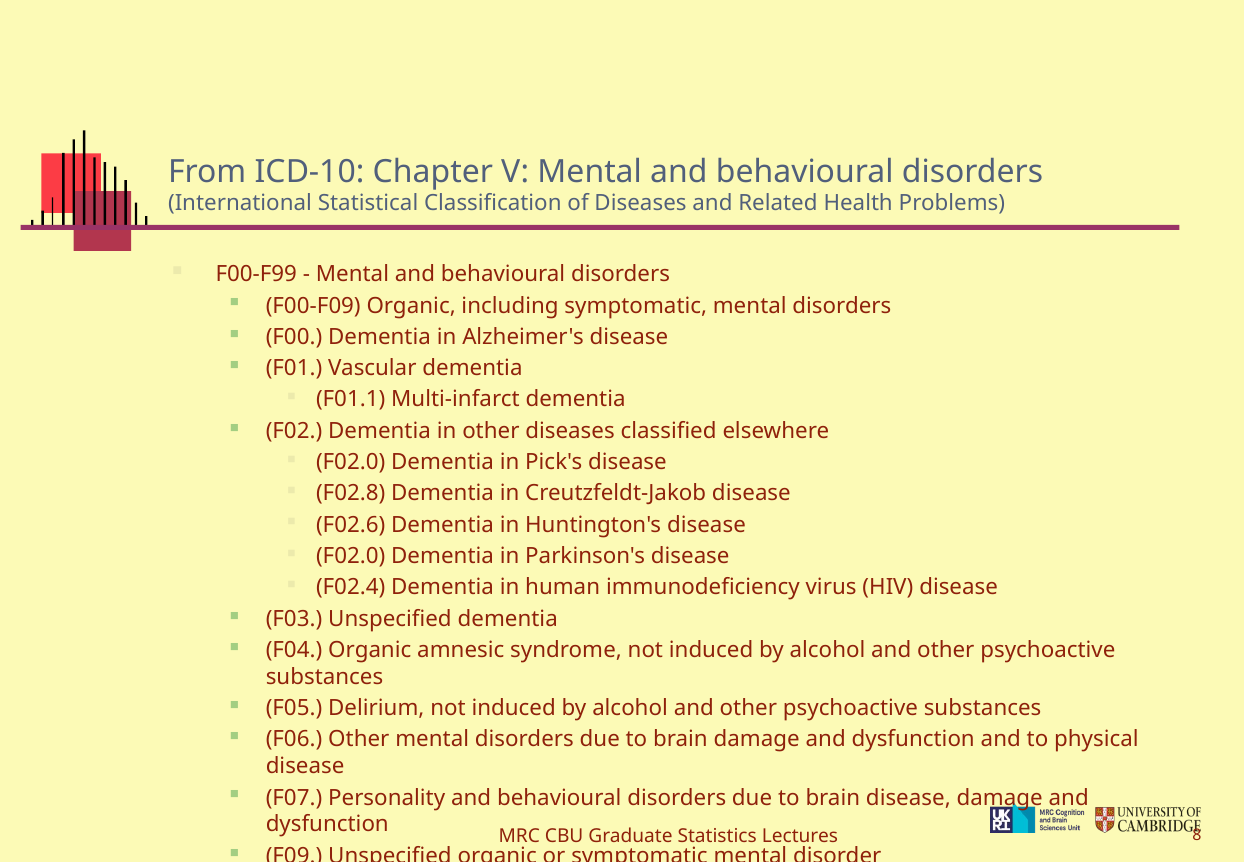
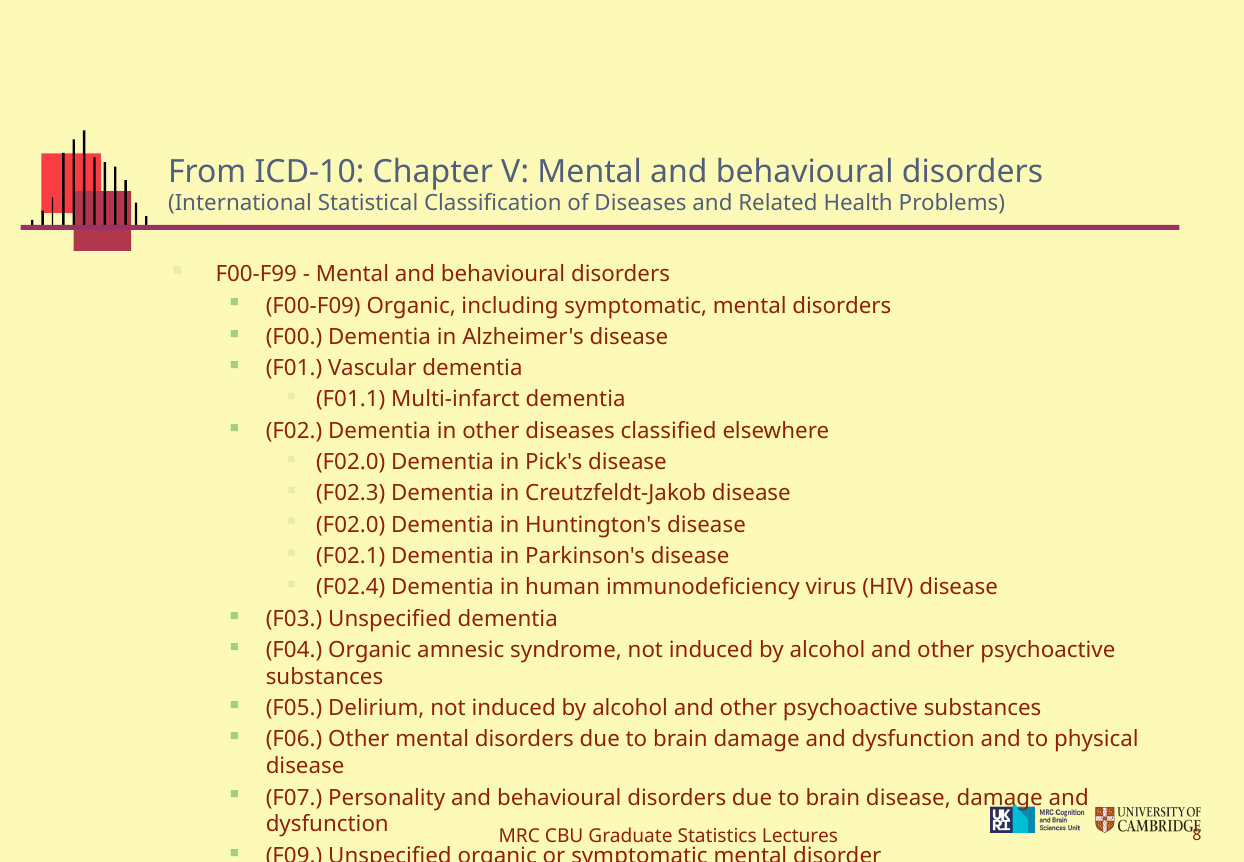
F02.8: F02.8 -> F02.3 (351, 493)
F02.6: F02.6 -> F02.0 (351, 525)
F02.0: F02.0 -> F02.1 (351, 556)
